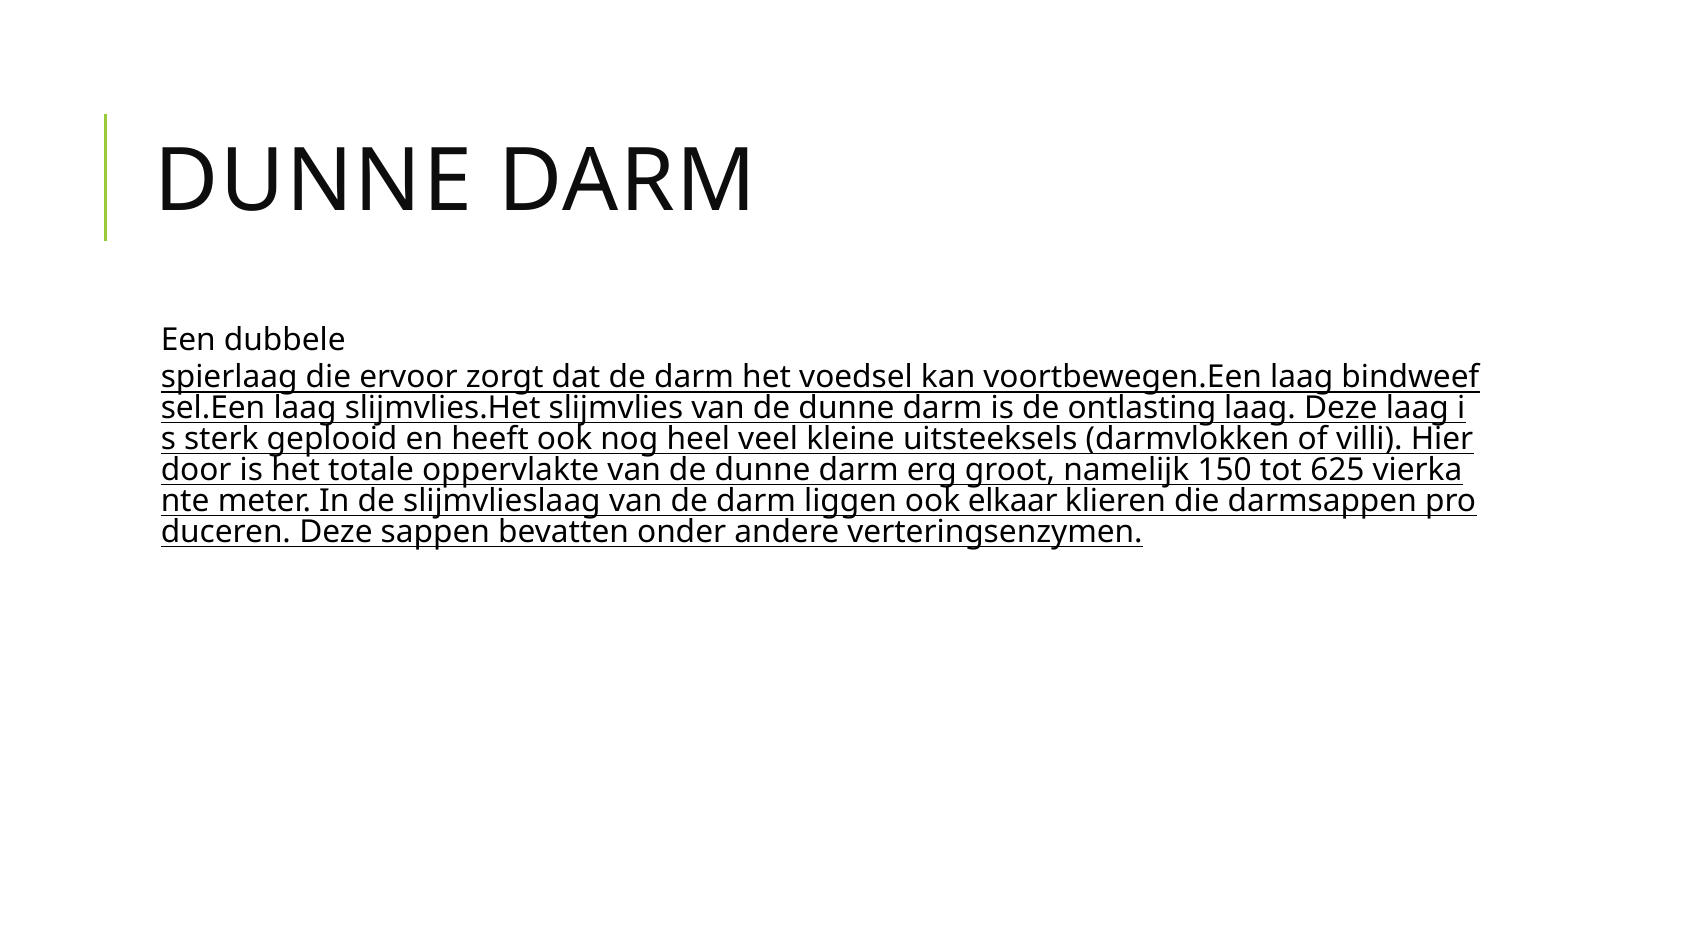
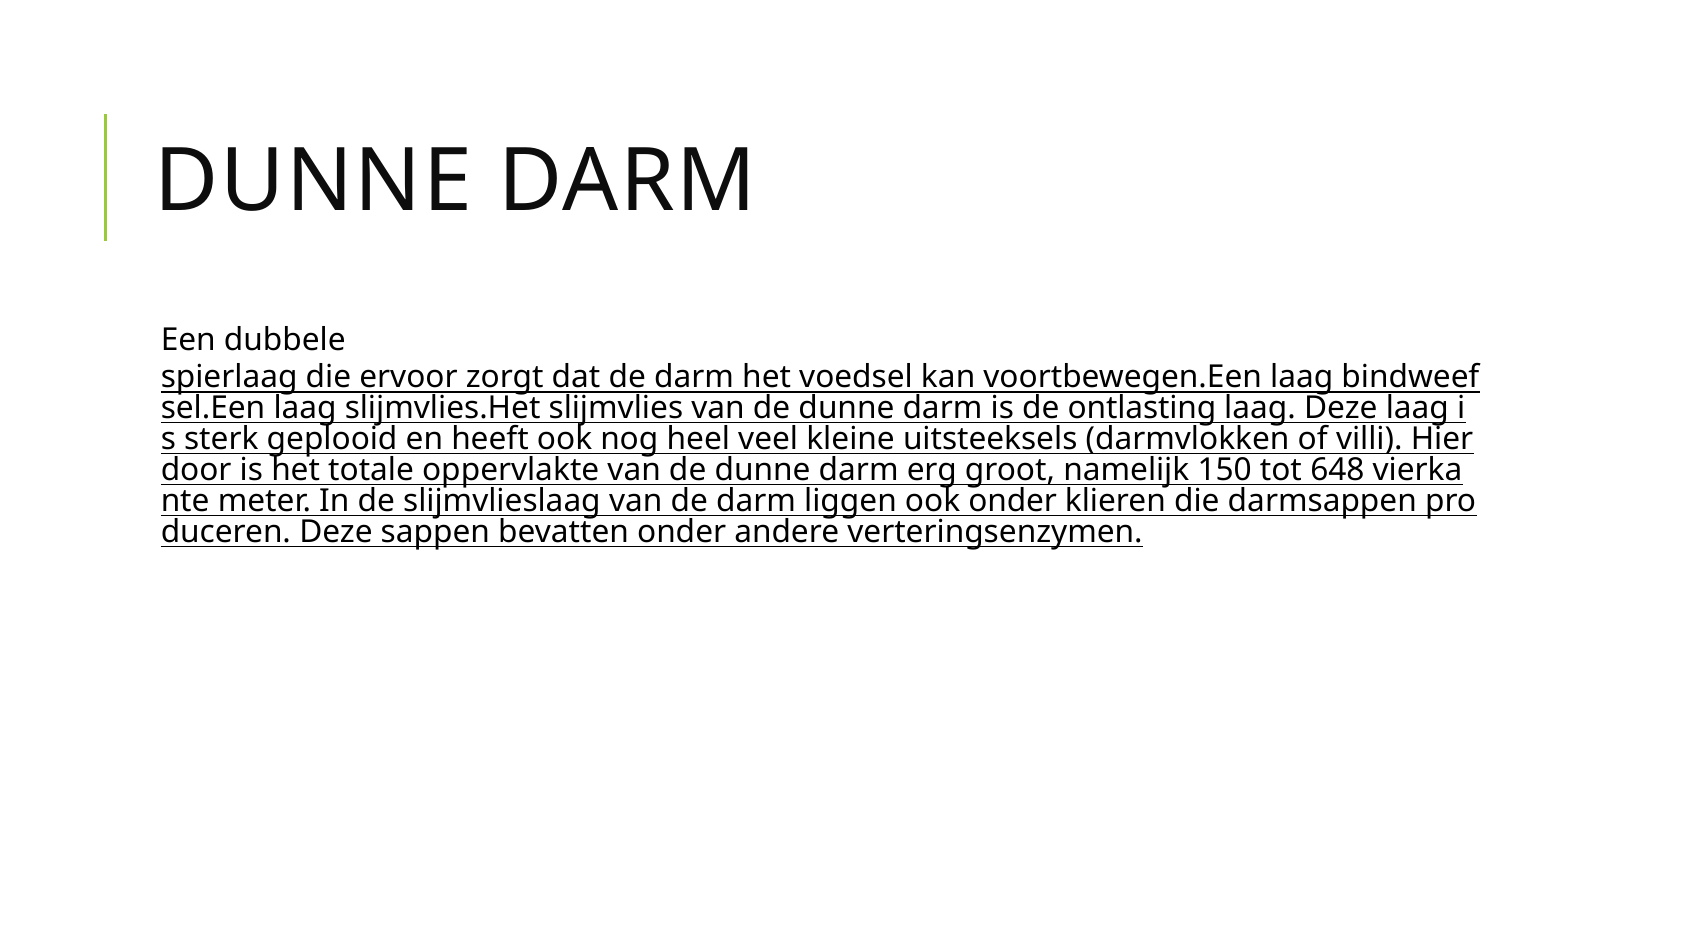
625: 625 -> 648 (1337, 471)
ook elkaar: elkaar -> onder (1013, 502)
